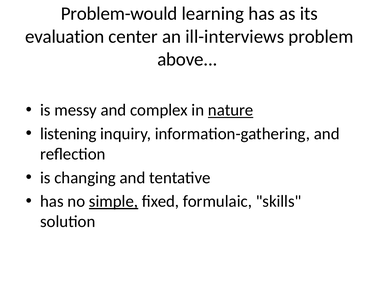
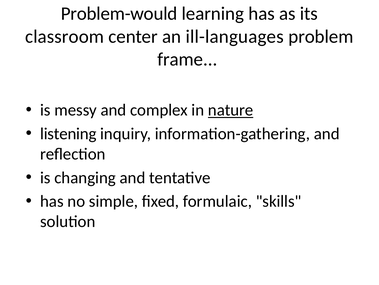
evaluation: evaluation -> classroom (65, 36)
ill-interviews: ill-interviews -> ill-languages (235, 36)
above: above -> frame (187, 59)
simple underline: present -> none (114, 201)
